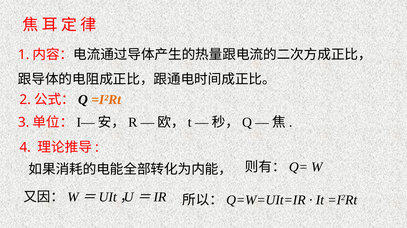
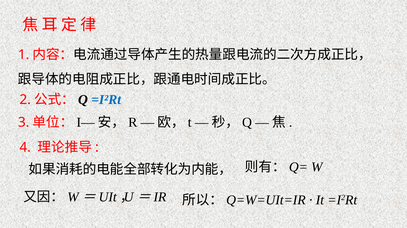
=I²Rt colour: orange -> blue (106, 100)
